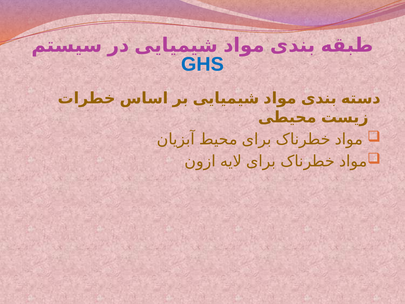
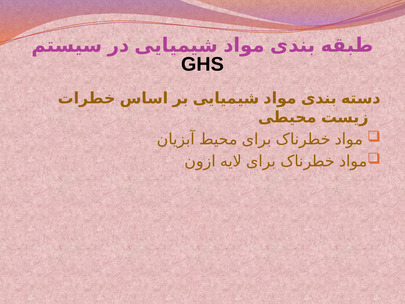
GHS colour: blue -> black (202, 64)
